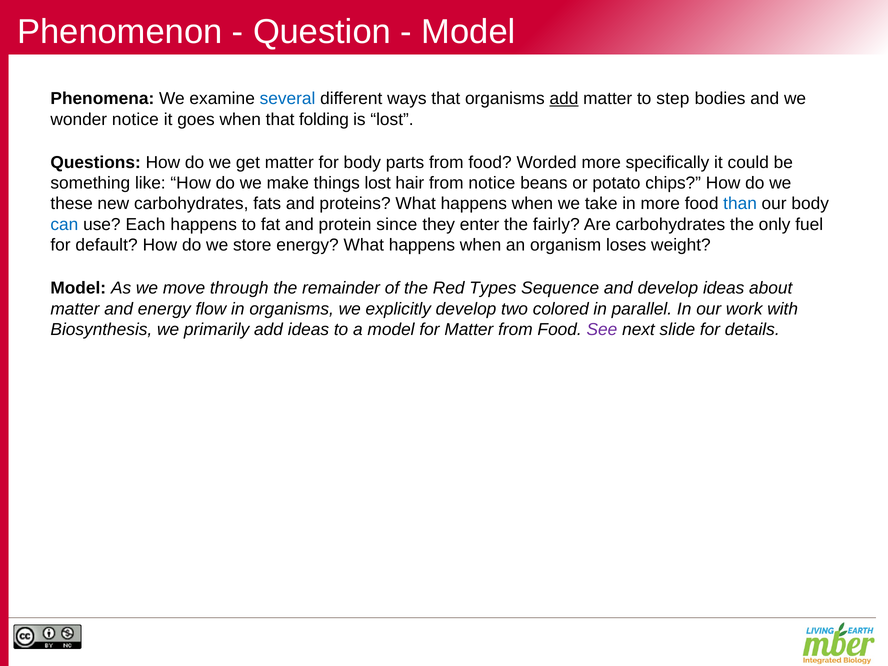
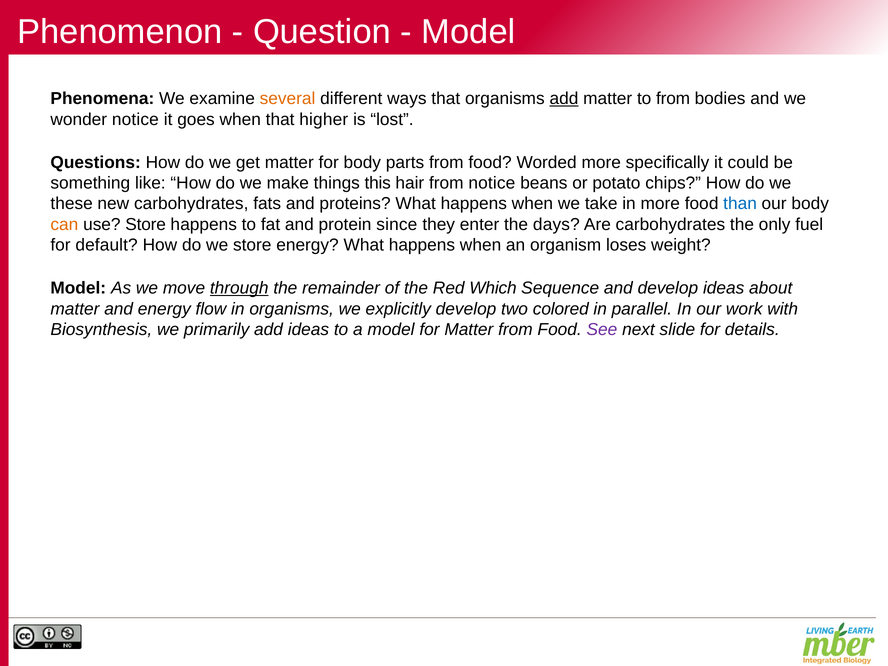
several colour: blue -> orange (288, 99)
to step: step -> from (673, 99)
folding: folding -> higher (324, 119)
things lost: lost -> this (378, 183)
can colour: blue -> orange (64, 225)
use Each: Each -> Store (146, 225)
fairly: fairly -> days (556, 225)
through underline: none -> present (239, 288)
Types: Types -> Which (493, 288)
